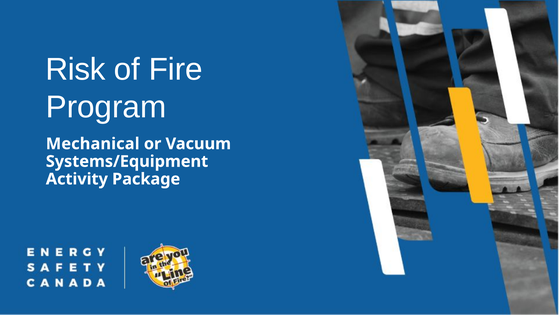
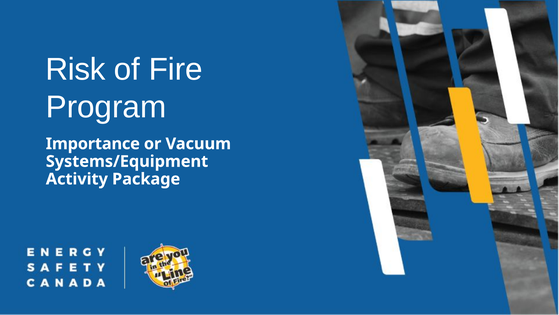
Mechanical: Mechanical -> Importance (93, 144)
